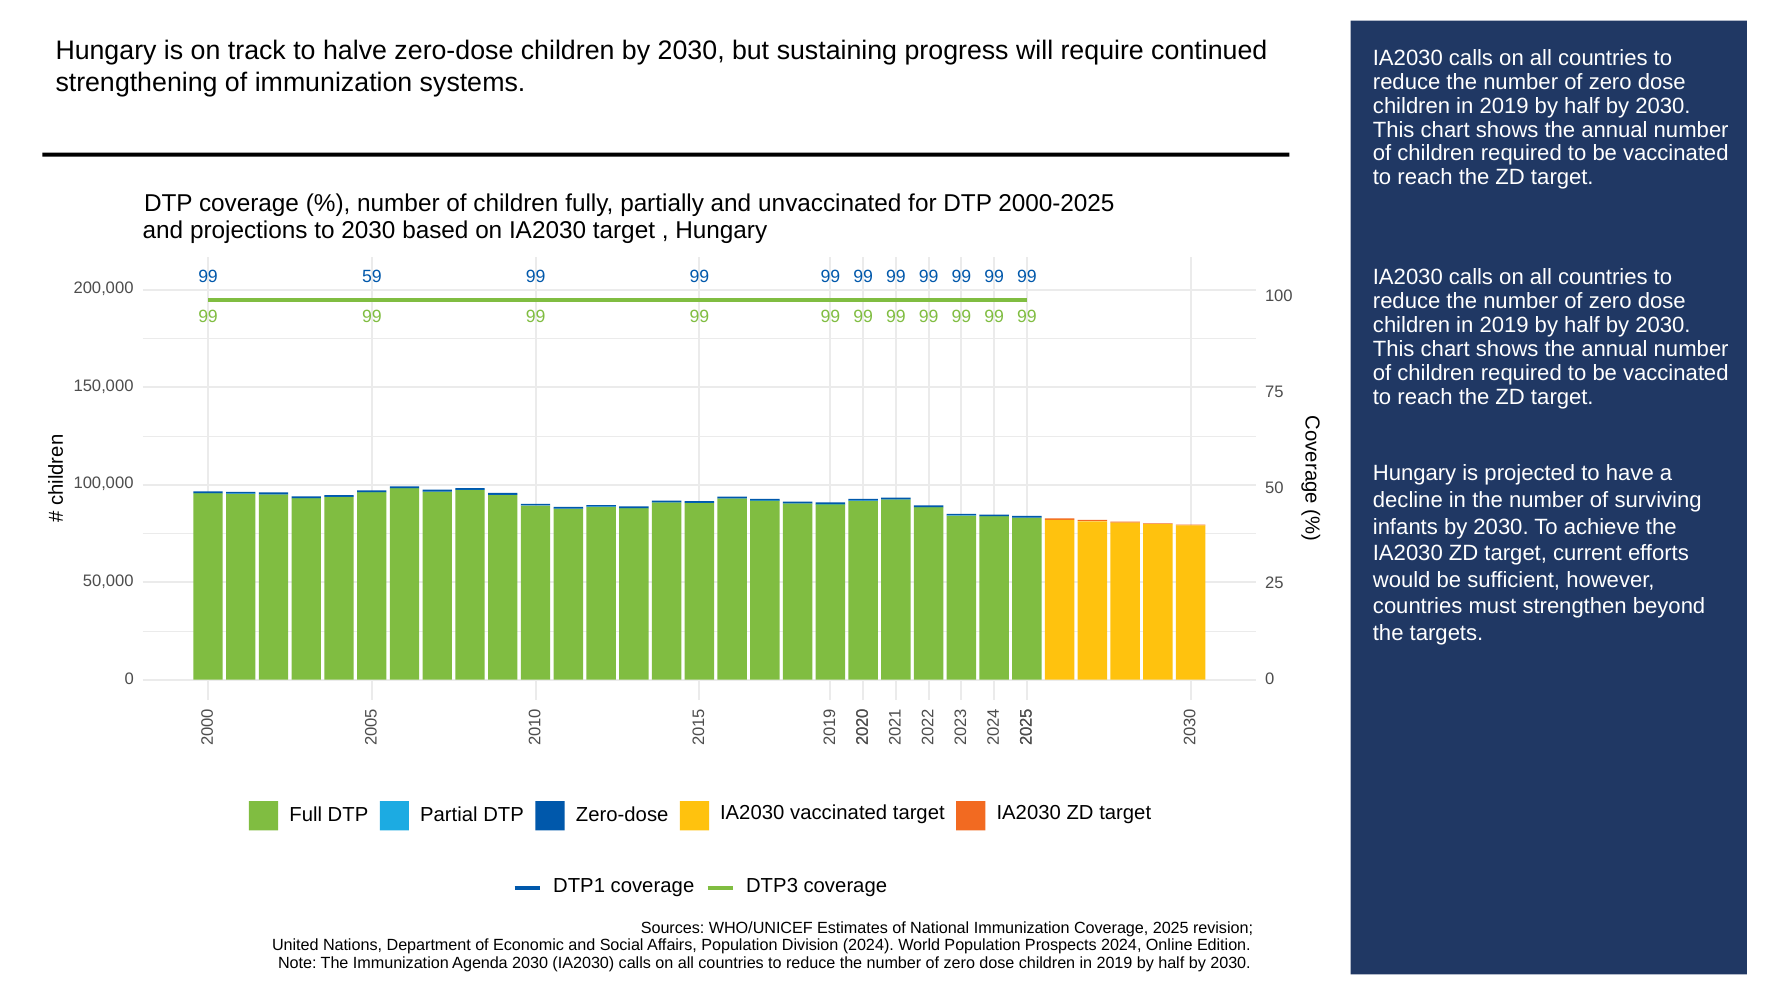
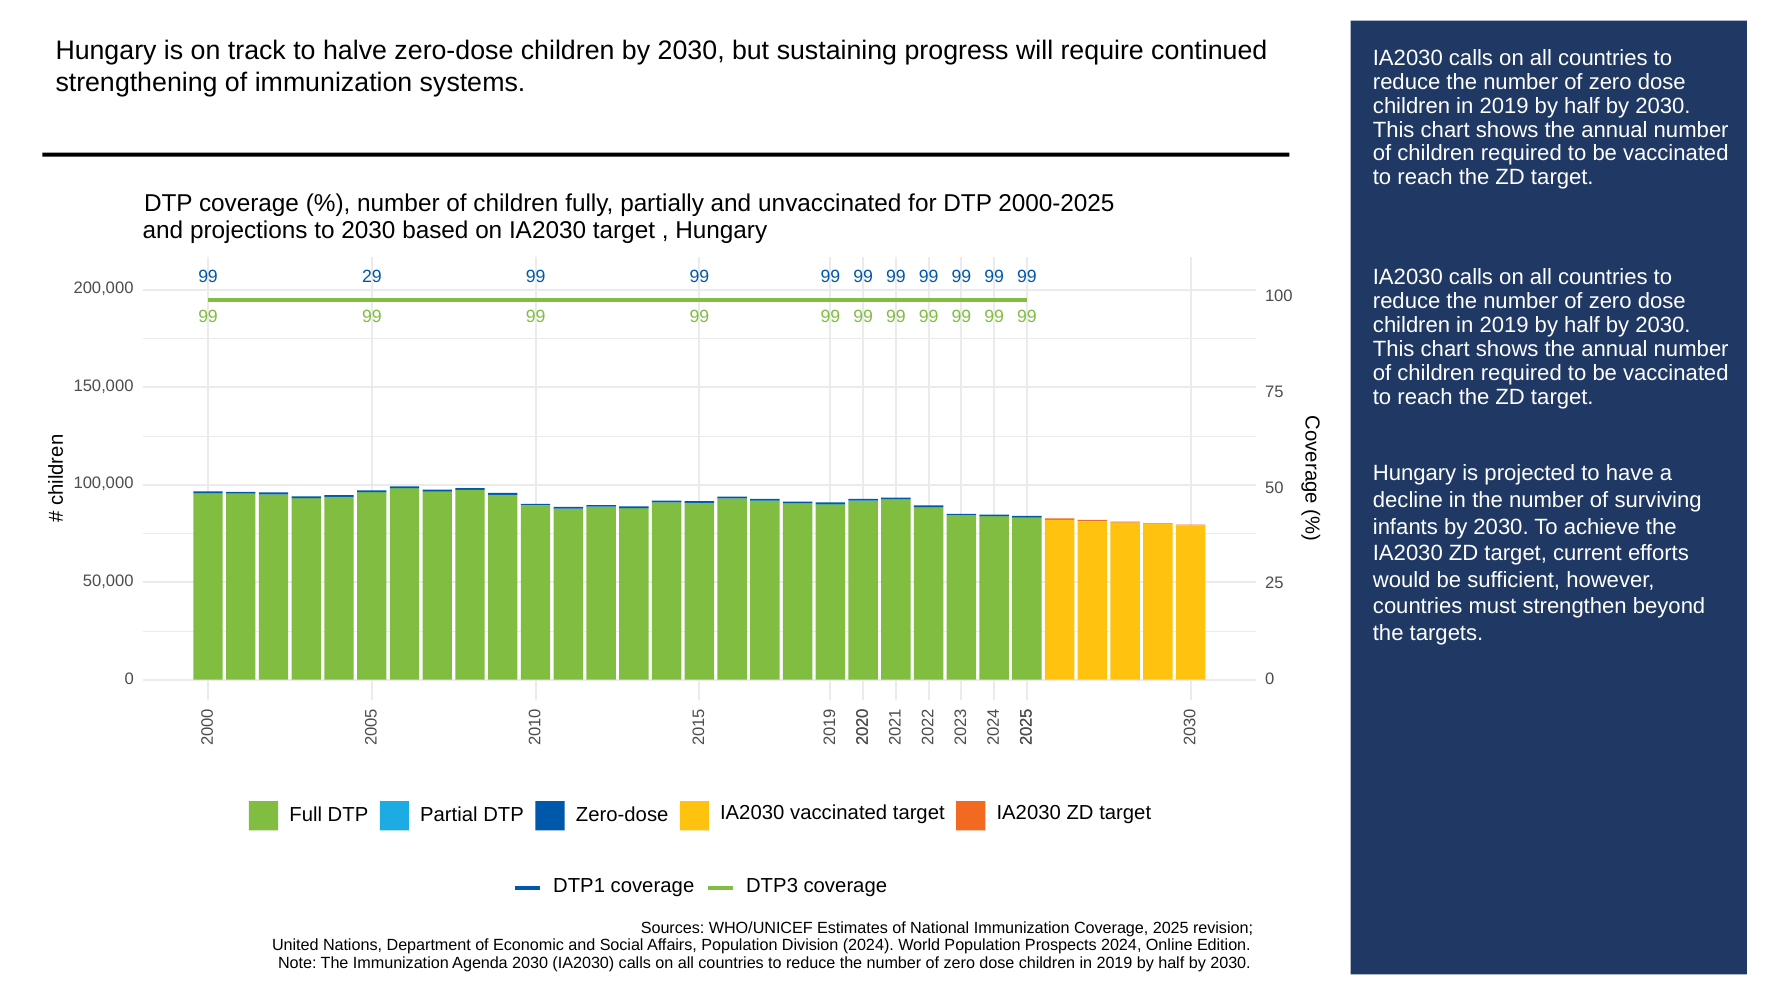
59: 59 -> 29 (372, 277)
